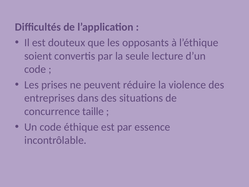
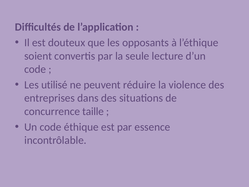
prises: prises -> utilisé (54, 85)
